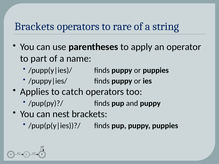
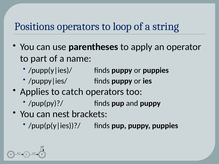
Brackets: Brackets -> Positions (35, 27)
rare: rare -> loop (122, 27)
